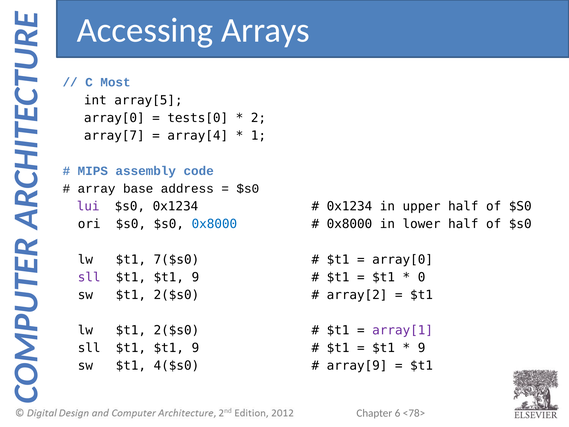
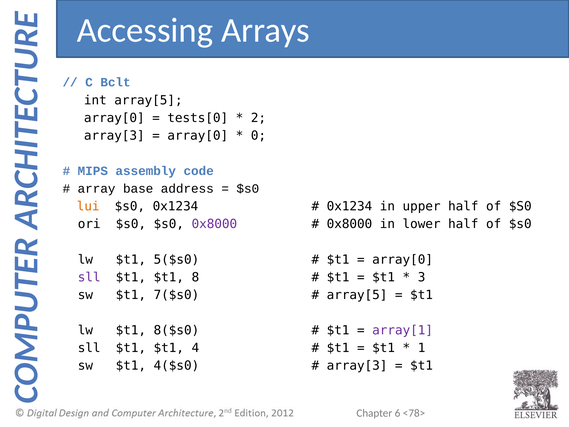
Most: Most -> Bclt (116, 82)
array[7: array[7 -> array[3 (114, 136)
array[4: array[4 -> array[0 (198, 136)
1: 1 -> 0 (258, 136)
lui colour: purple -> orange (88, 206)
0x8000 colour: blue -> purple (214, 224)
7($s0: 7($s0 -> 5($s0 (176, 259)
9: 9 -> 8 (195, 277)
0: 0 -> 3 (422, 277)
sw $t1 2($s0: 2($s0 -> 7($s0 (176, 295)
array[2: array[2 -> array[5 (357, 295)
lw $t1 2($s0: 2($s0 -> 8($s0 (176, 330)
9: 9 -> 4 (195, 348)
9: 9 -> 1 (422, 348)
array[9: array[9 -> array[3 (357, 366)
